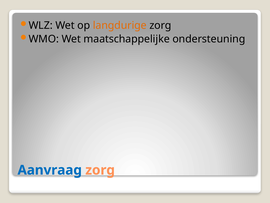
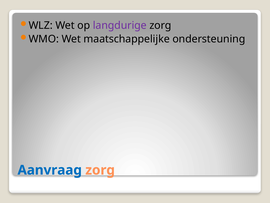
langdurige colour: orange -> purple (120, 25)
